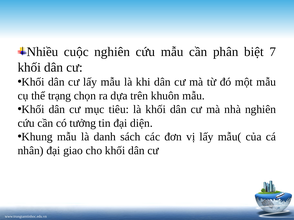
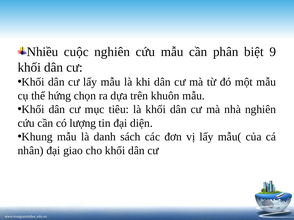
7: 7 -> 9 (273, 52)
trạng: trạng -> hứng (60, 96)
tưởng: tưởng -> lượng (83, 123)
